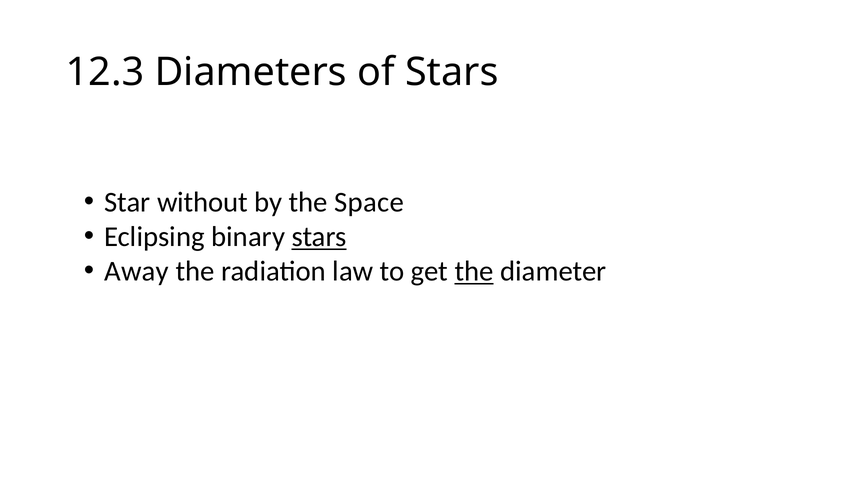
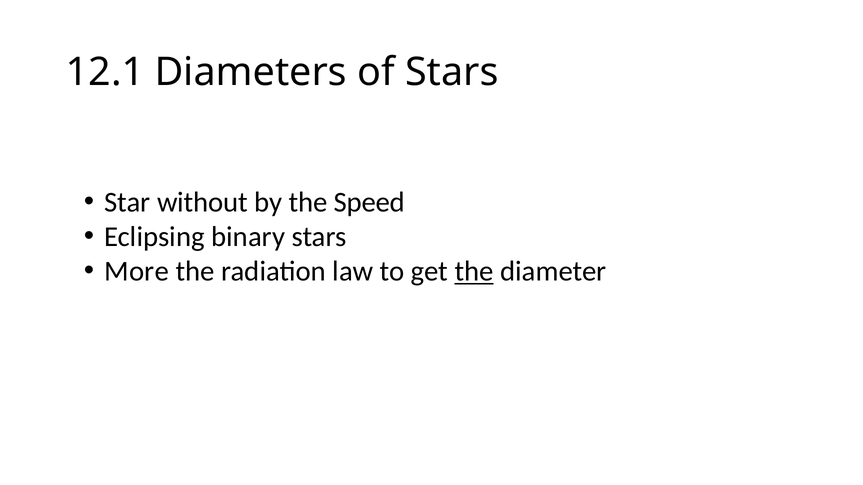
12.3: 12.3 -> 12.1 (105, 72)
Space: Space -> Speed (369, 203)
stars underline: present -> none (319, 237)
Away: Away -> More (137, 272)
